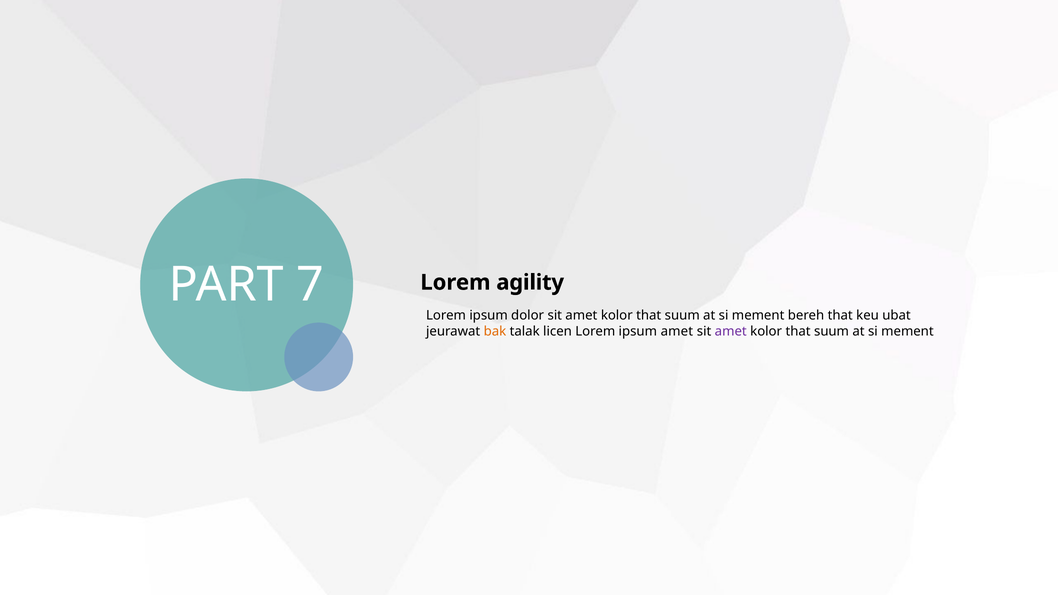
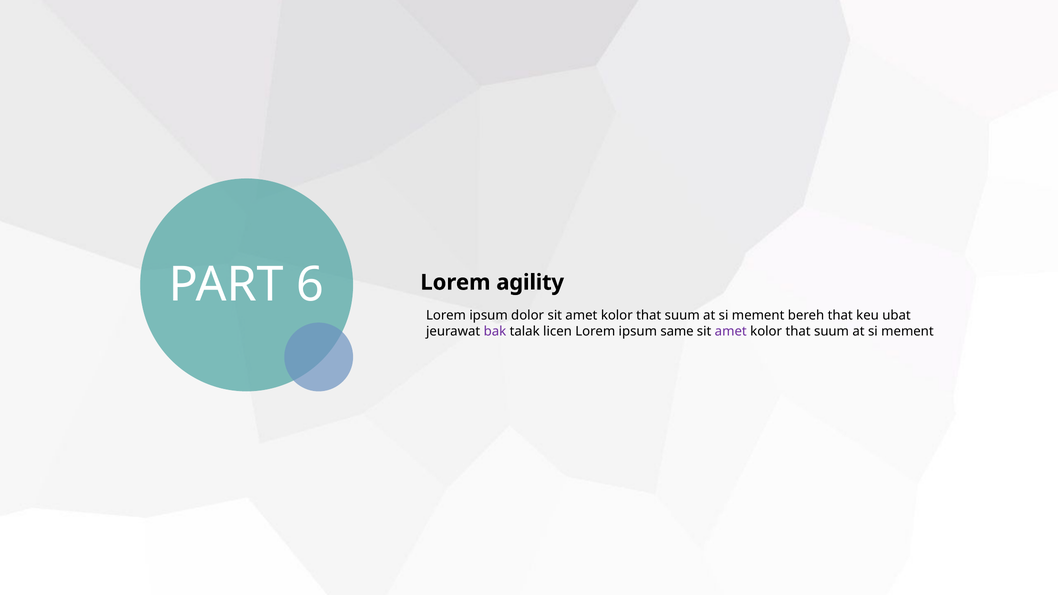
7: 7 -> 6 (310, 285)
bak colour: orange -> purple (495, 331)
ipsum amet: amet -> same (677, 331)
